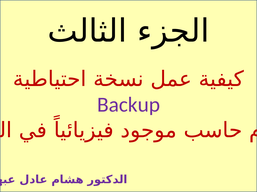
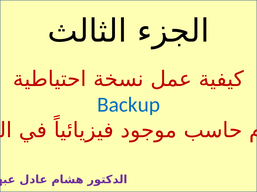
Backup colour: purple -> blue (129, 105)
